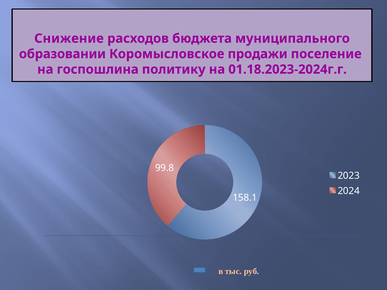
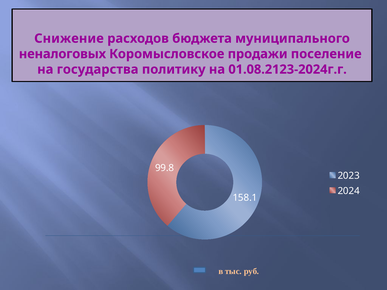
образовании: образовании -> неналоговых (62, 54)
госпошлина: госпошлина -> государства (98, 69)
01.18.2023-2024г.г: 01.18.2023-2024г.г -> 01.08.2123-2024г.г (288, 69)
